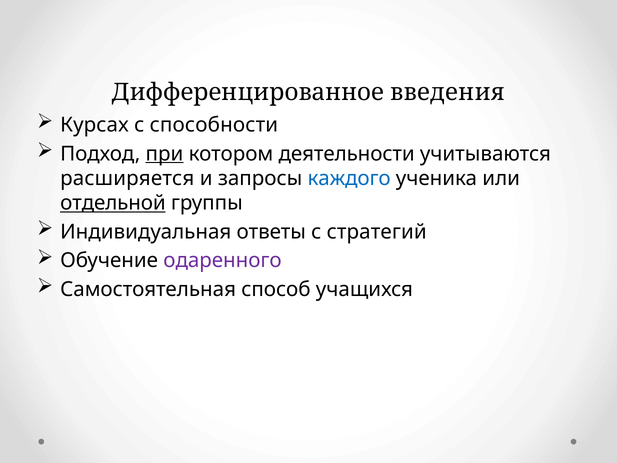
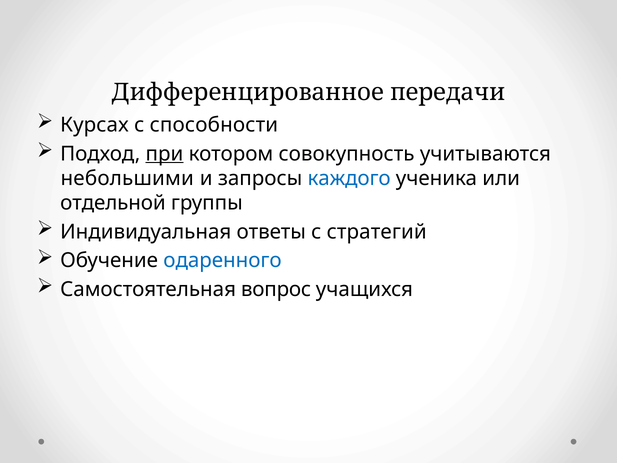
введения: введения -> передачи (448, 92)
деятельности: деятельности -> совокупность (347, 154)
расширяется: расширяется -> небольшими (127, 178)
отдельной underline: present -> none (113, 203)
одаренного colour: purple -> blue (223, 261)
способ: способ -> вопрос (276, 289)
